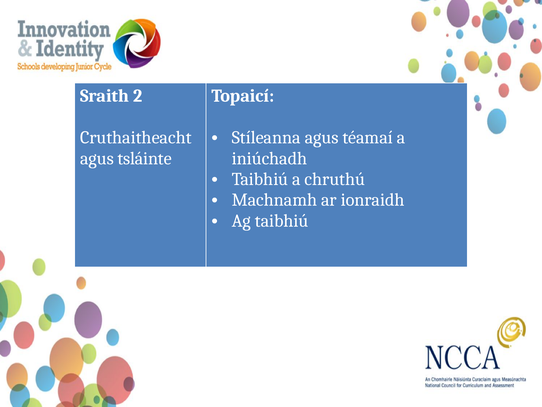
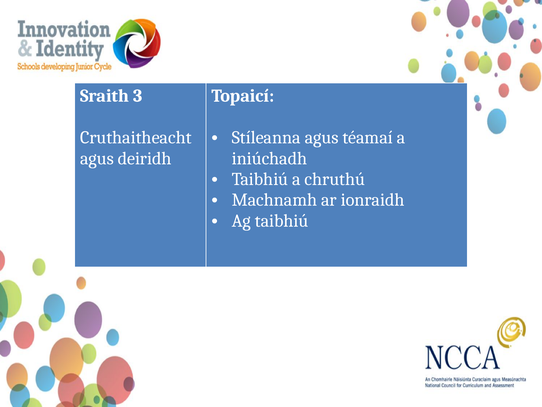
2: 2 -> 3 (138, 96)
tsláinte: tsláinte -> deiridh (145, 158)
